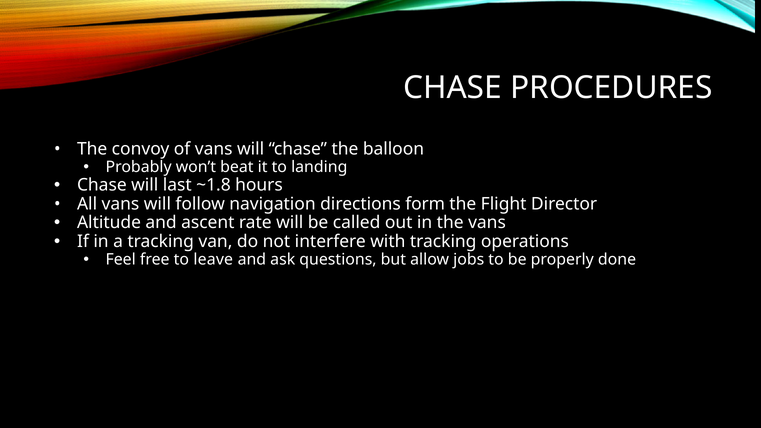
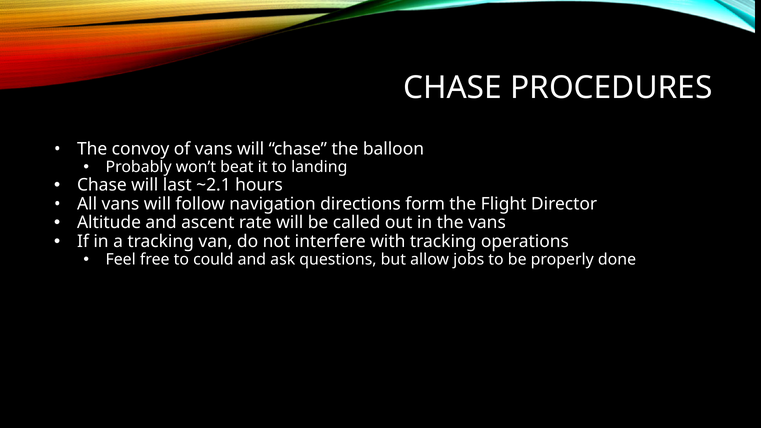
~1.8: ~1.8 -> ~2.1 (213, 185)
leave: leave -> could (213, 260)
